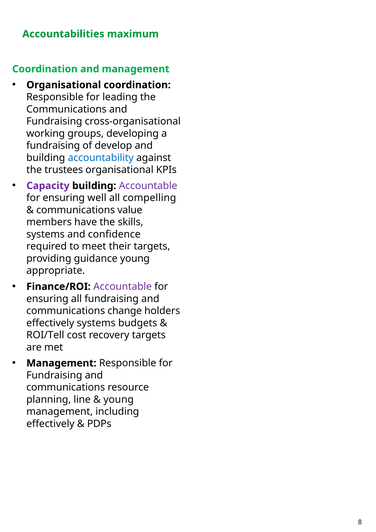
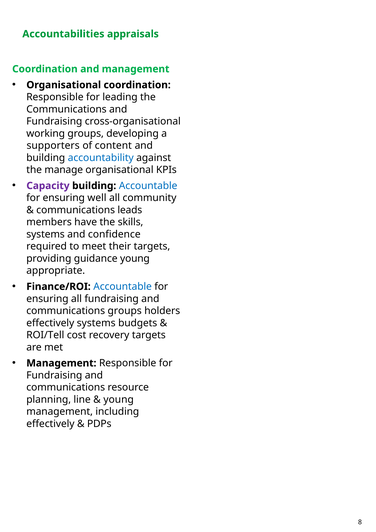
maximum: maximum -> appraisals (133, 34)
fundraising: fundraising -> supporters (53, 146)
develop: develop -> content (113, 146)
trustees: trustees -> manage (64, 170)
Accountable colour: purple -> blue (148, 186)
compelling: compelling -> community (149, 198)
value: value -> leads (130, 210)
Accountable colour: purple -> blue (123, 286)
communications change: change -> groups (125, 311)
